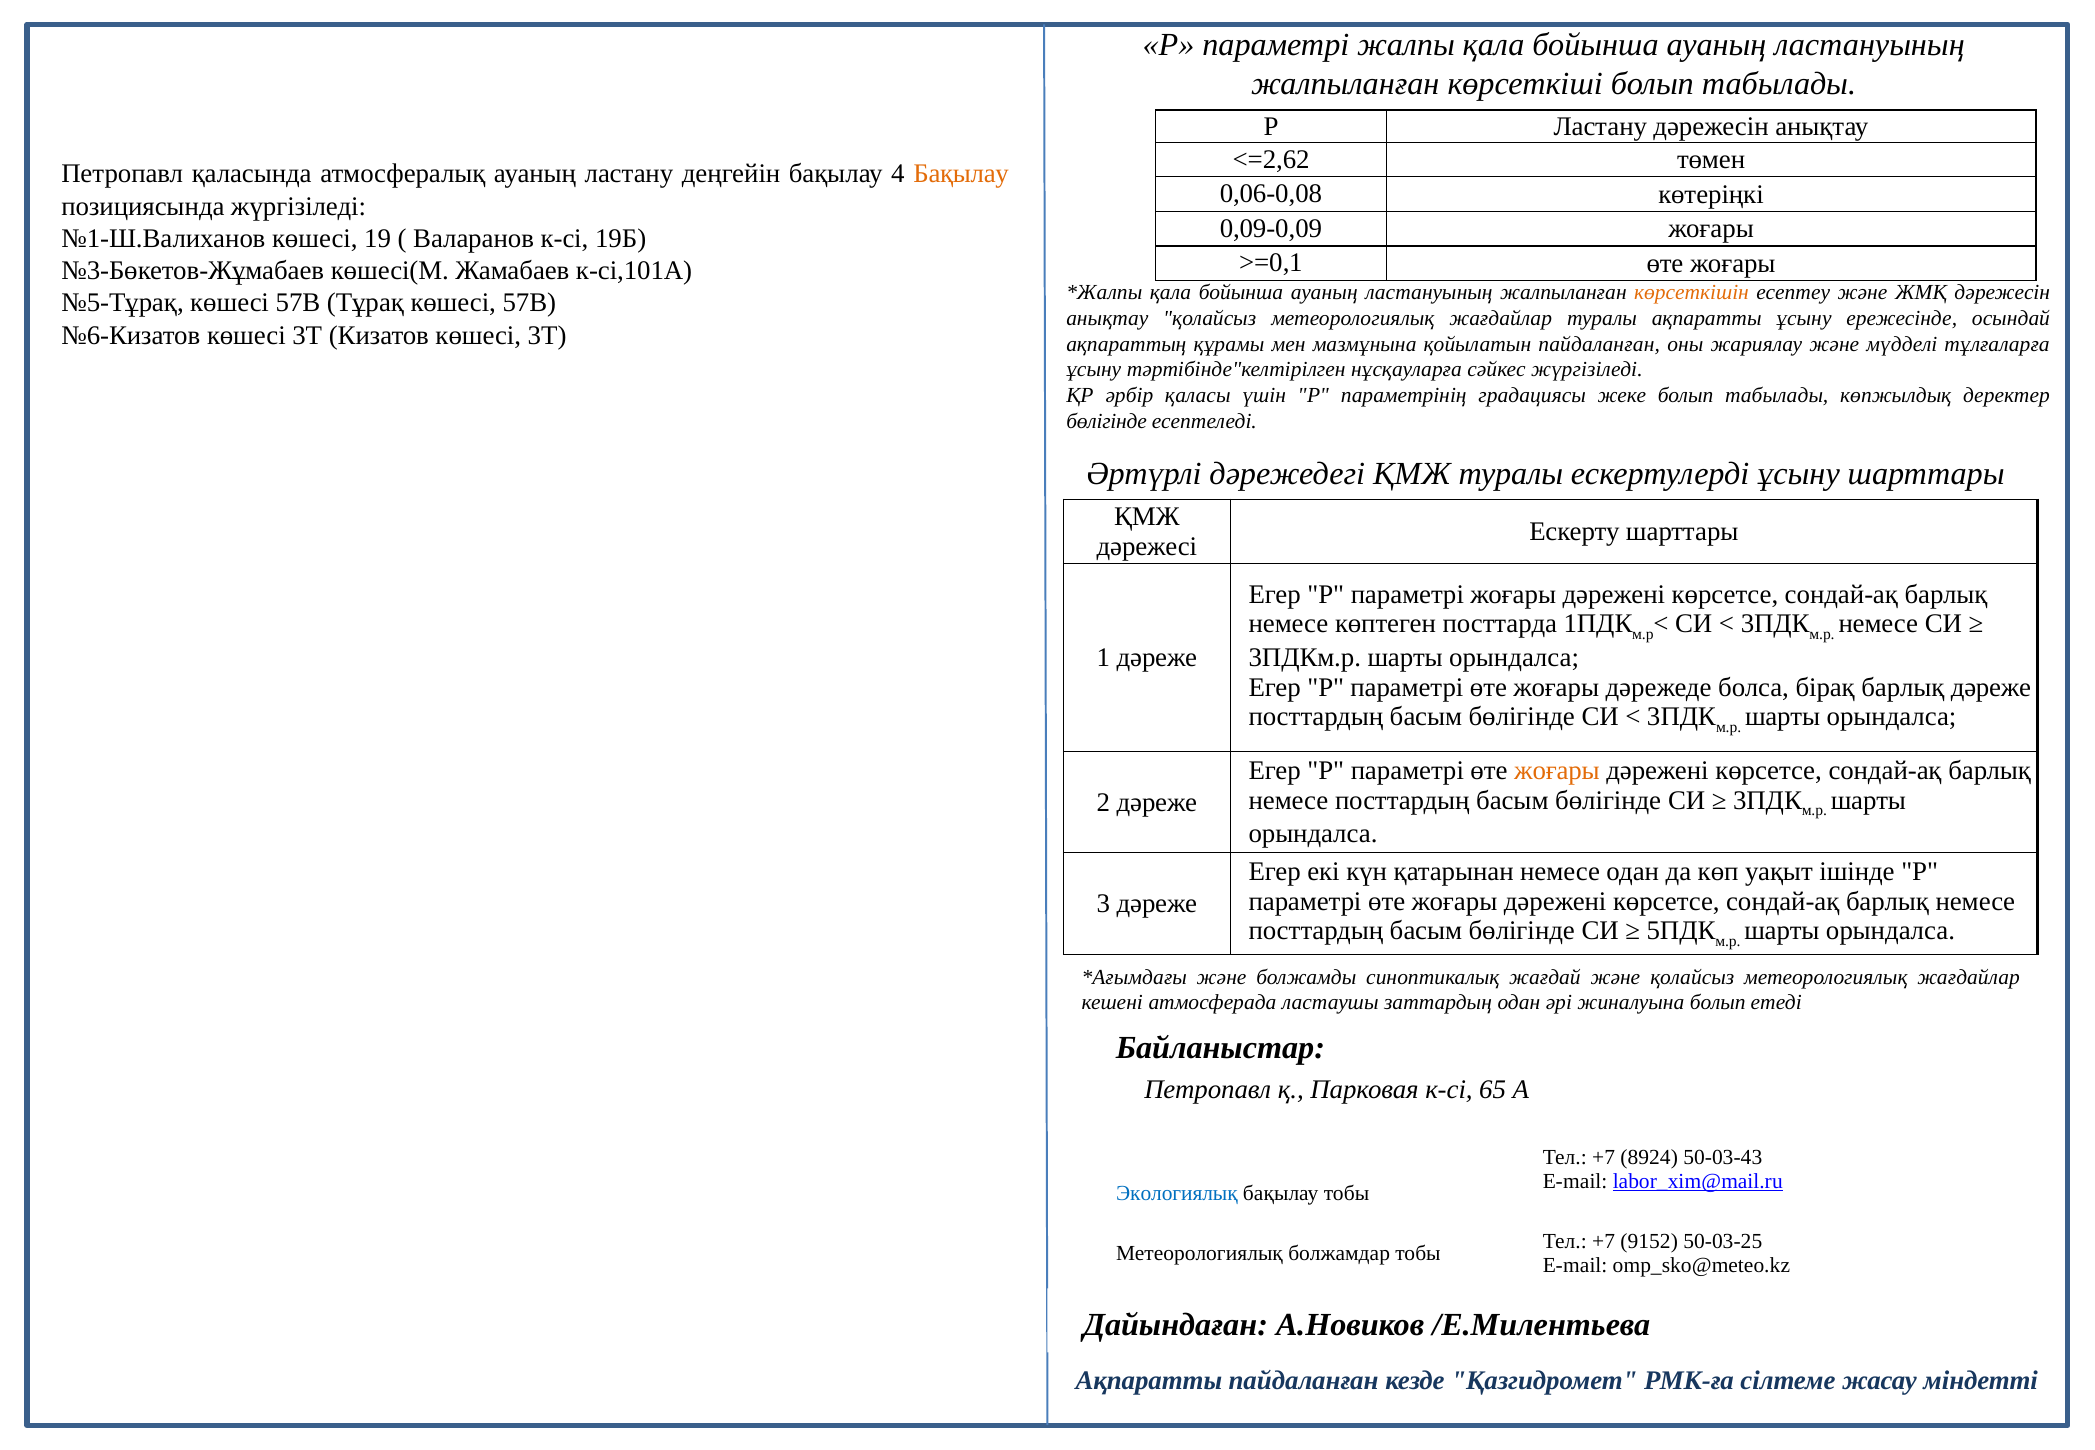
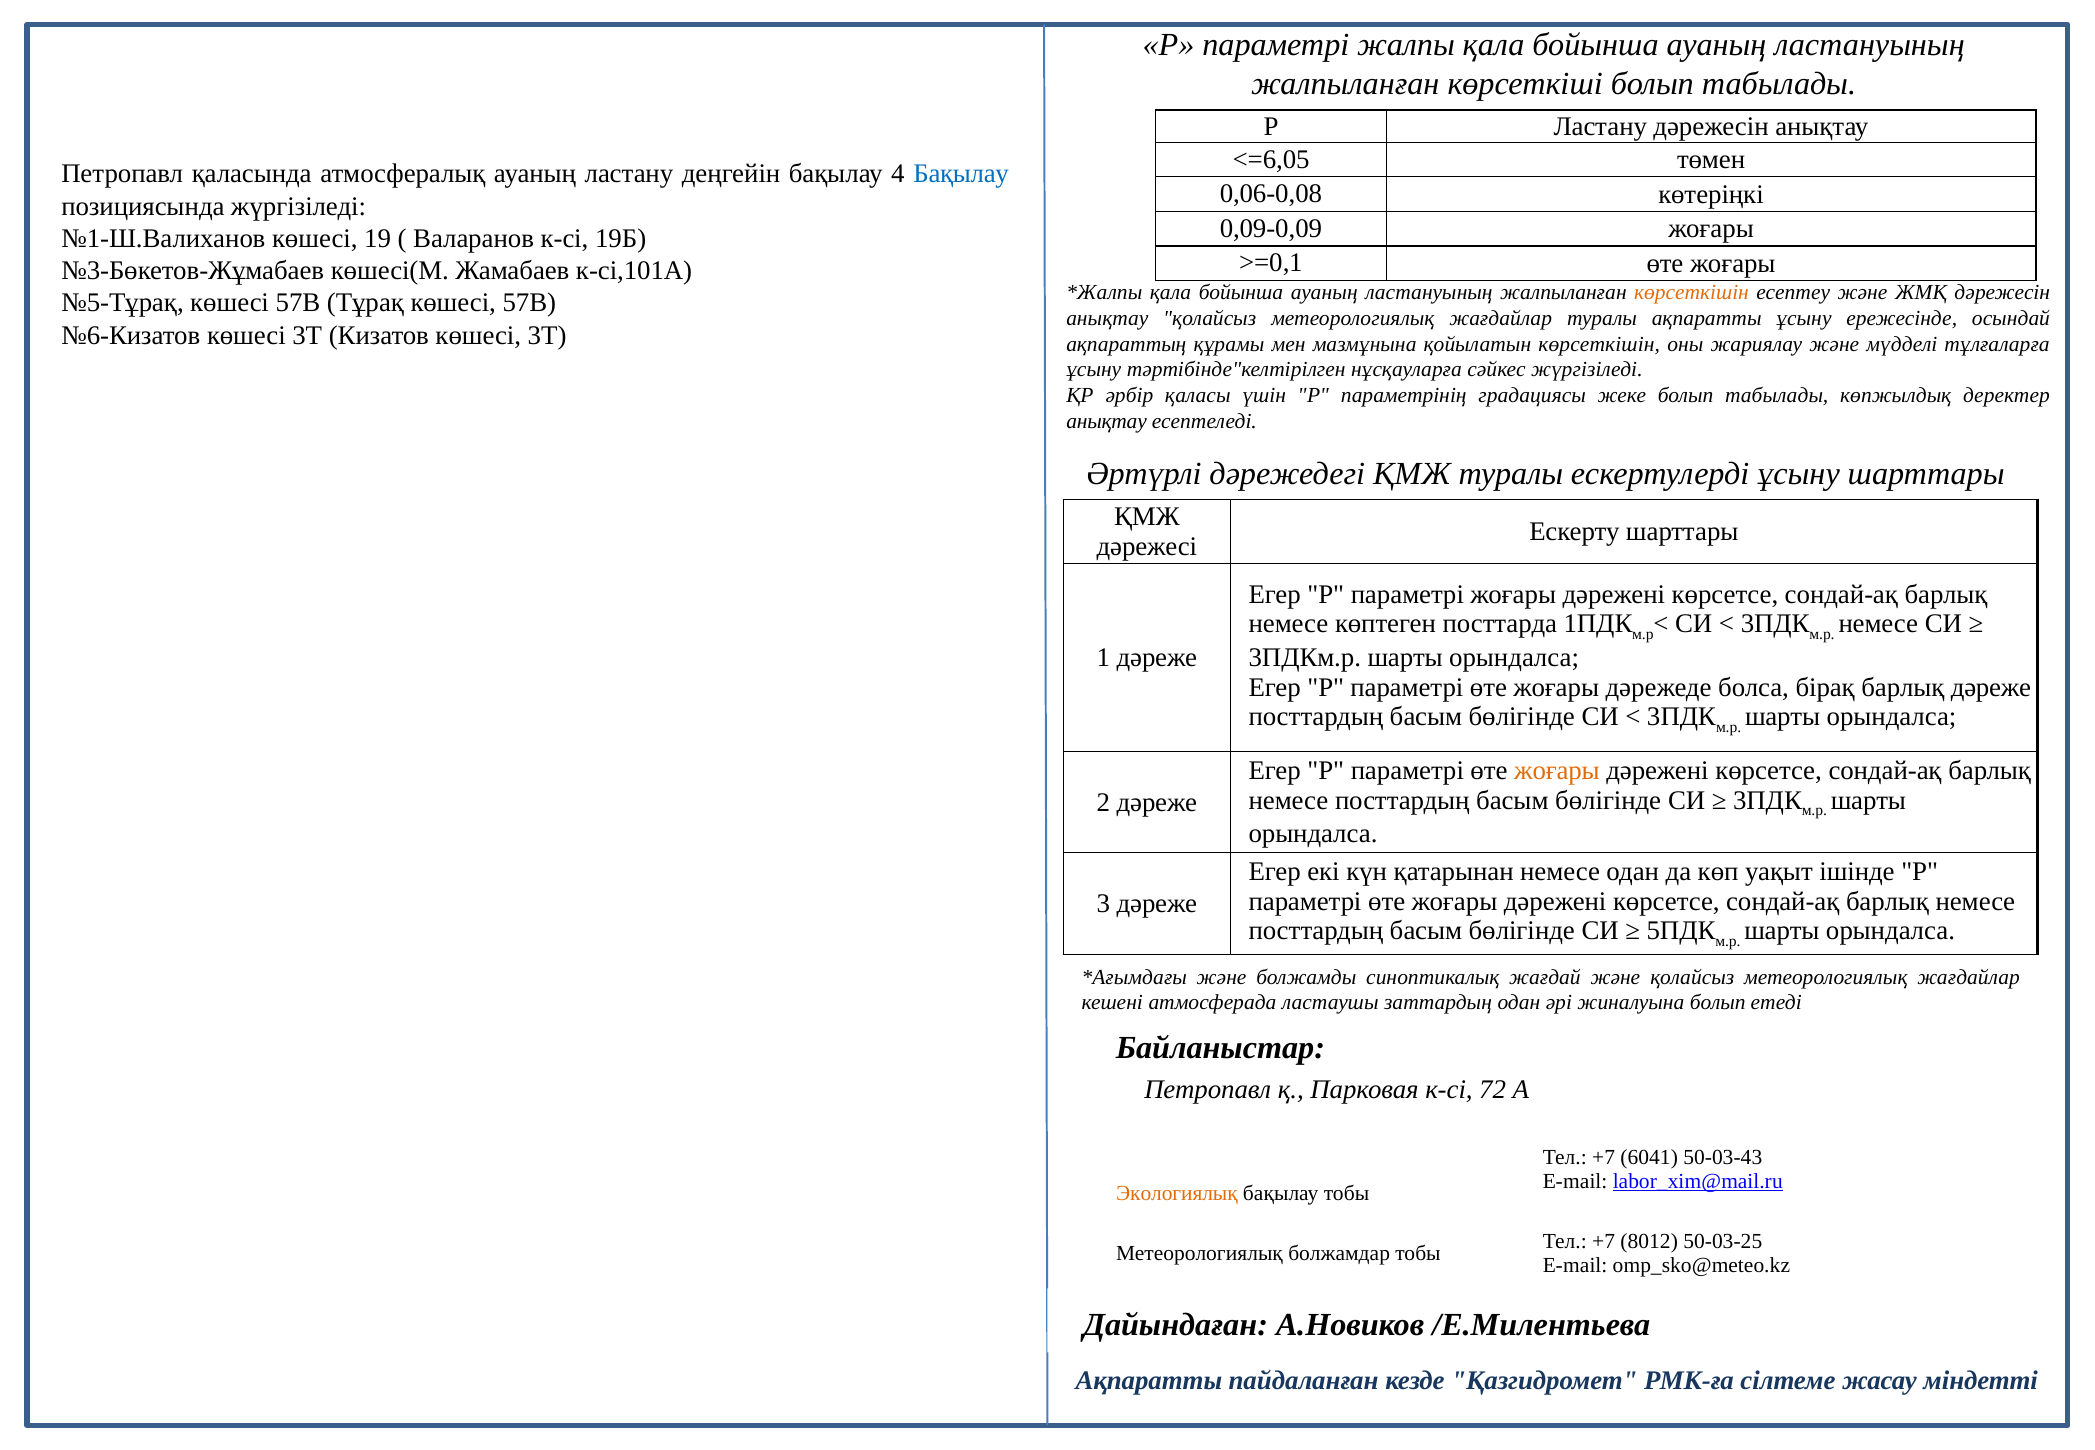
<=2,62: <=2,62 -> <=6,05 (1271, 159)
Бақылау colour: orange -> blue (961, 174)
қойылатын пайдаланған: пайдаланған -> көрсеткішін (1599, 344)
бөлігінде: бөлігінде -> анықтау (1107, 421)
65: 65 -> 72 (1493, 1090)
8924: 8924 -> 6041 (1649, 1158)
Экологиялық colour: blue -> orange (1177, 1194)
9152: 9152 -> 8012 (1649, 1242)
